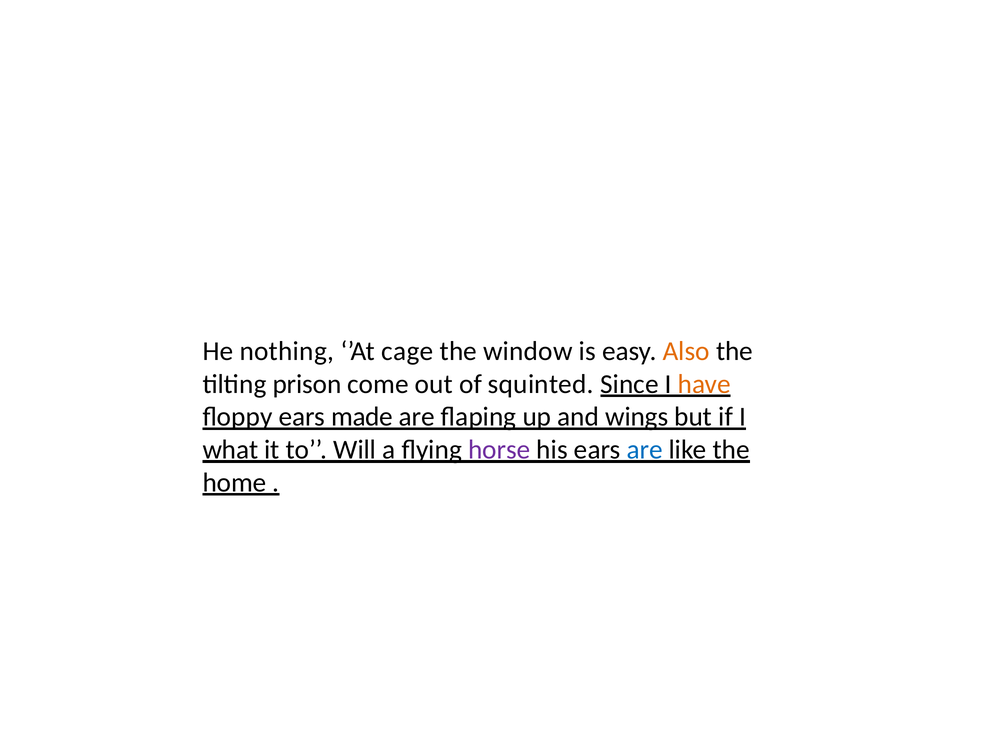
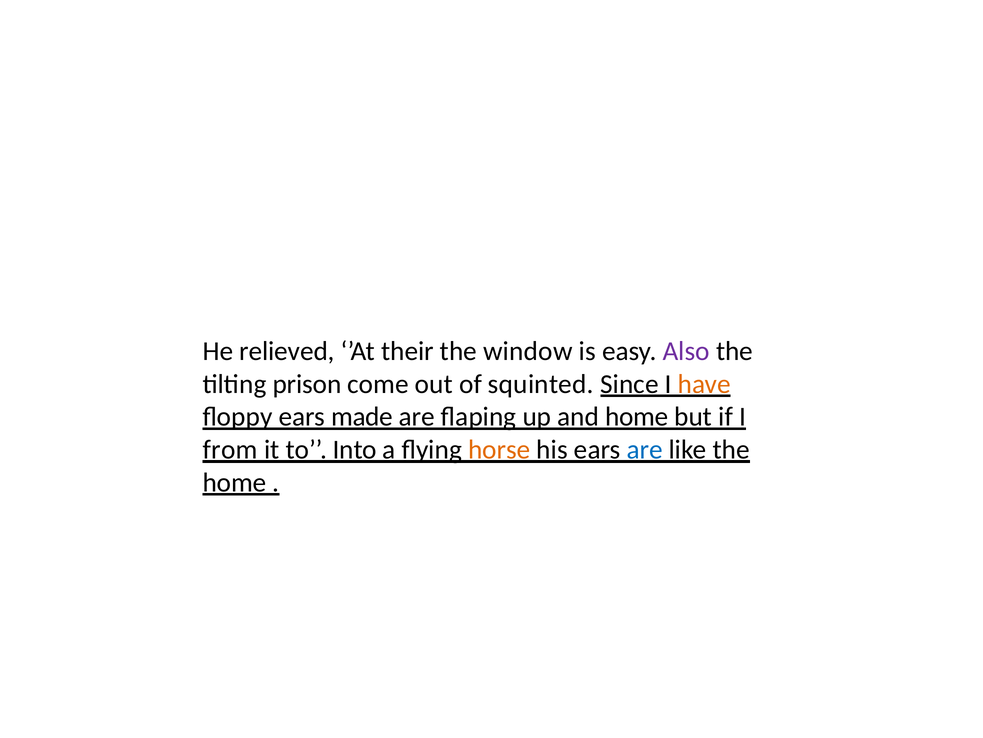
nothing: nothing -> relieved (287, 351)
cage: cage -> their (408, 351)
Also colour: orange -> purple (686, 351)
and wings: wings -> home (637, 416)
what: what -> from (230, 449)
Will: Will -> Into (355, 449)
horse colour: purple -> orange (499, 449)
